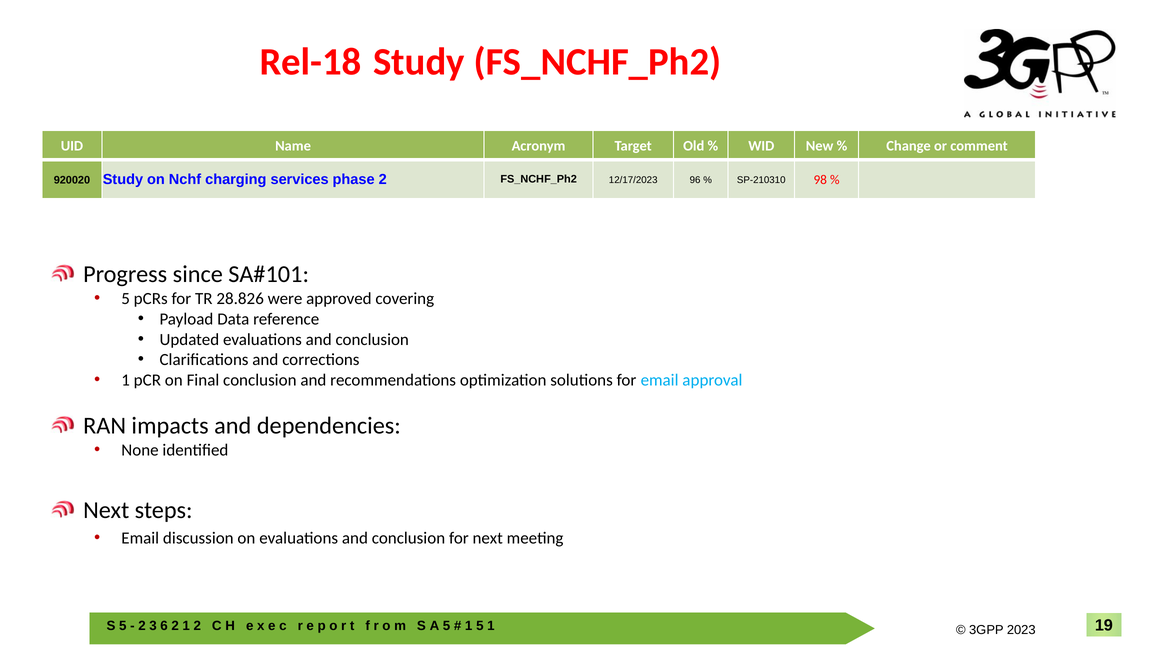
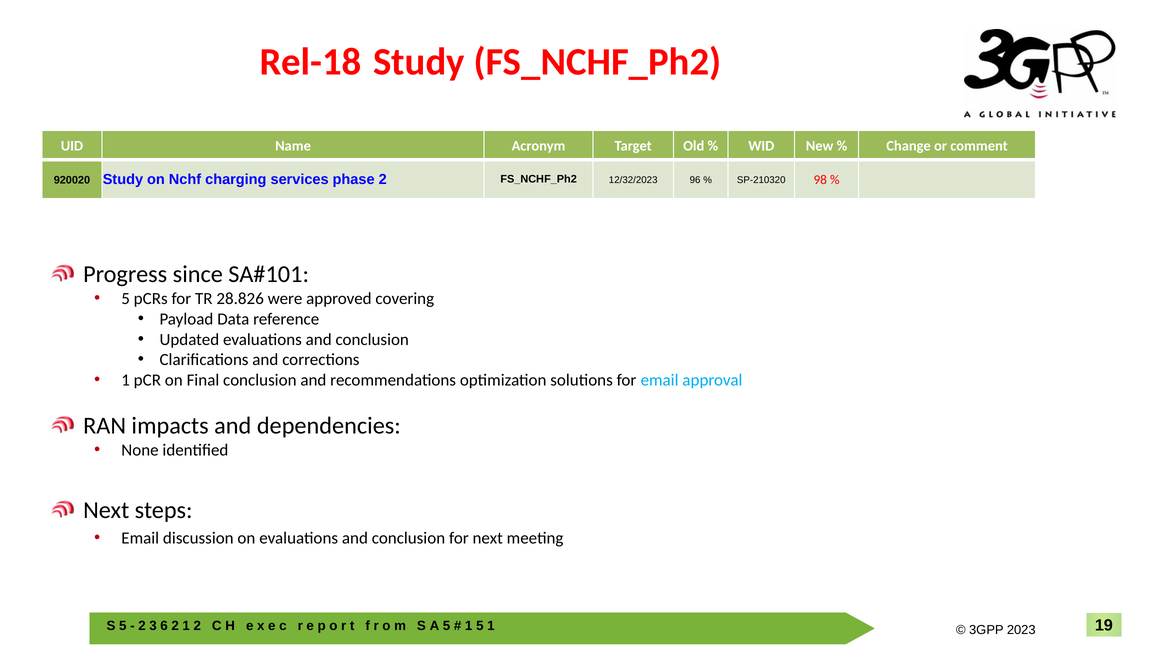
12/17/2023: 12/17/2023 -> 12/32/2023 (633, 180)
SP-210310: SP-210310 -> SP-210320 (761, 180)
